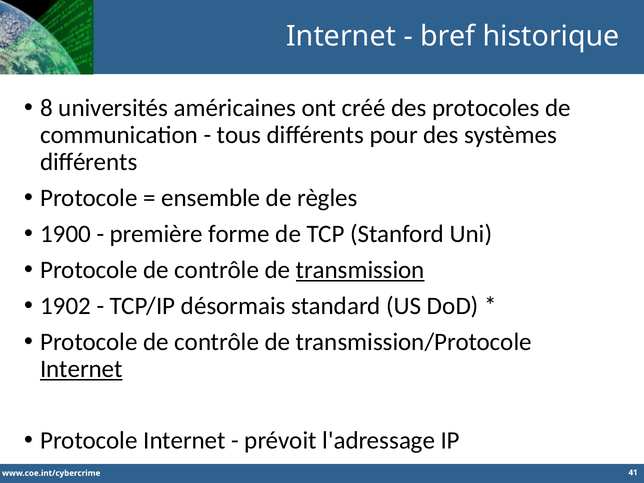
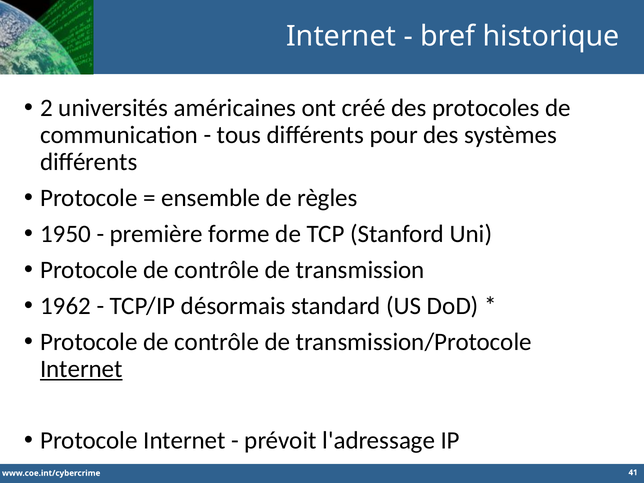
8: 8 -> 2 (47, 108)
1900: 1900 -> 1950 (66, 234)
transmission underline: present -> none (360, 270)
1902: 1902 -> 1962 (66, 306)
